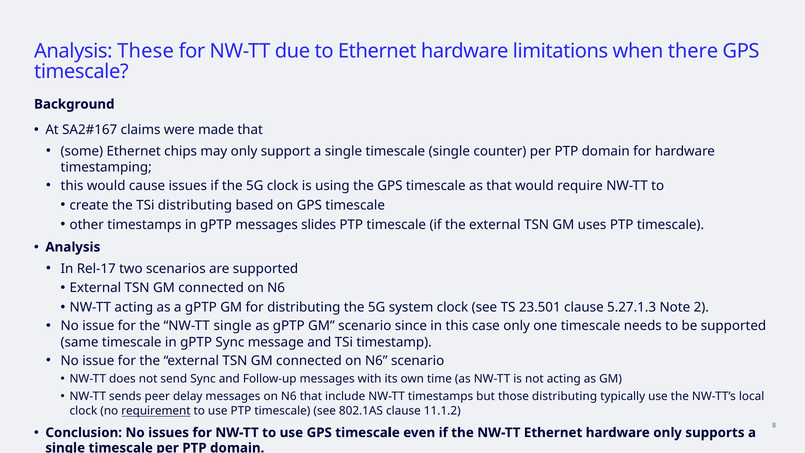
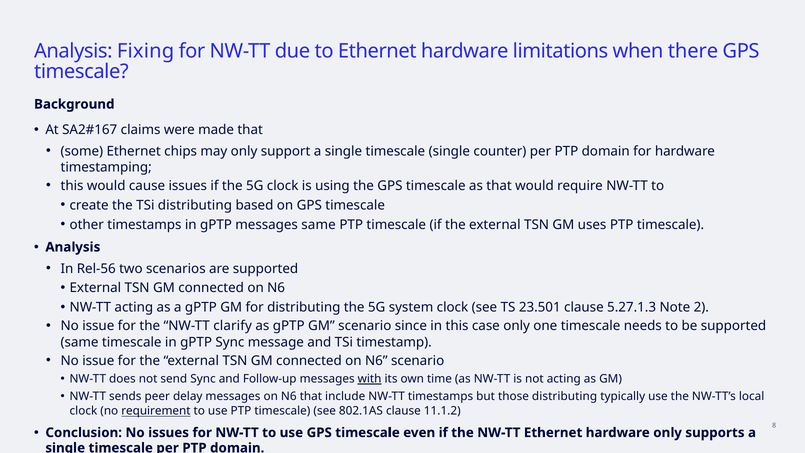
These: These -> Fixing (146, 51)
messages slides: slides -> same (319, 225)
Rel-17: Rel-17 -> Rel-56 (96, 268)
NW-TT single: single -> clarify (233, 326)
with underline: none -> present (370, 379)
